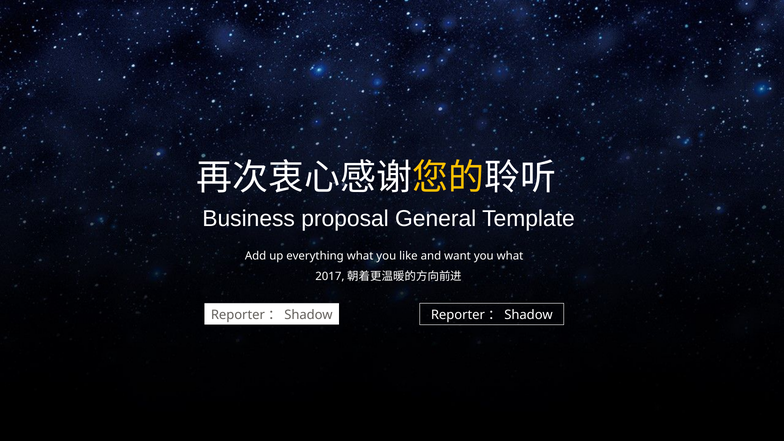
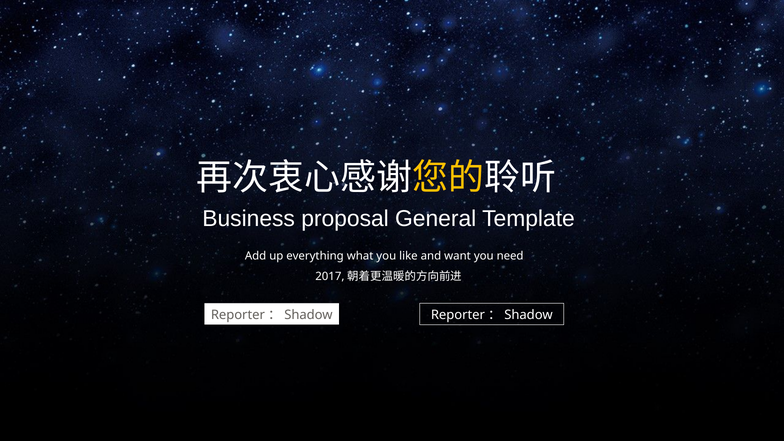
you what: what -> need (510, 256)
